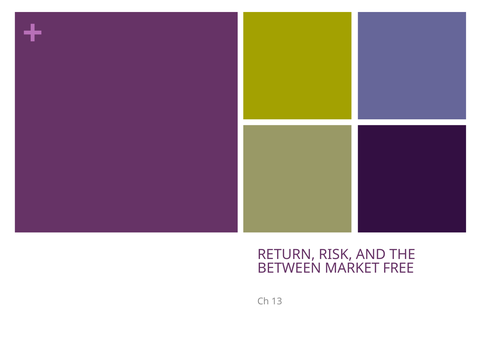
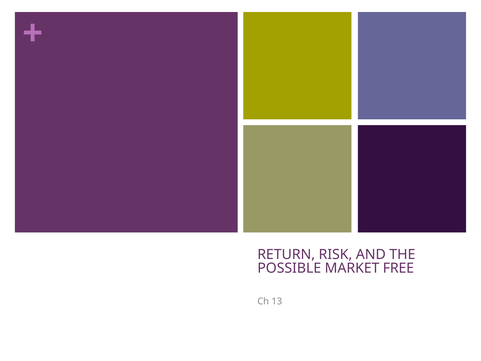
BETWEEN: BETWEEN -> POSSIBLE (289, 268)
